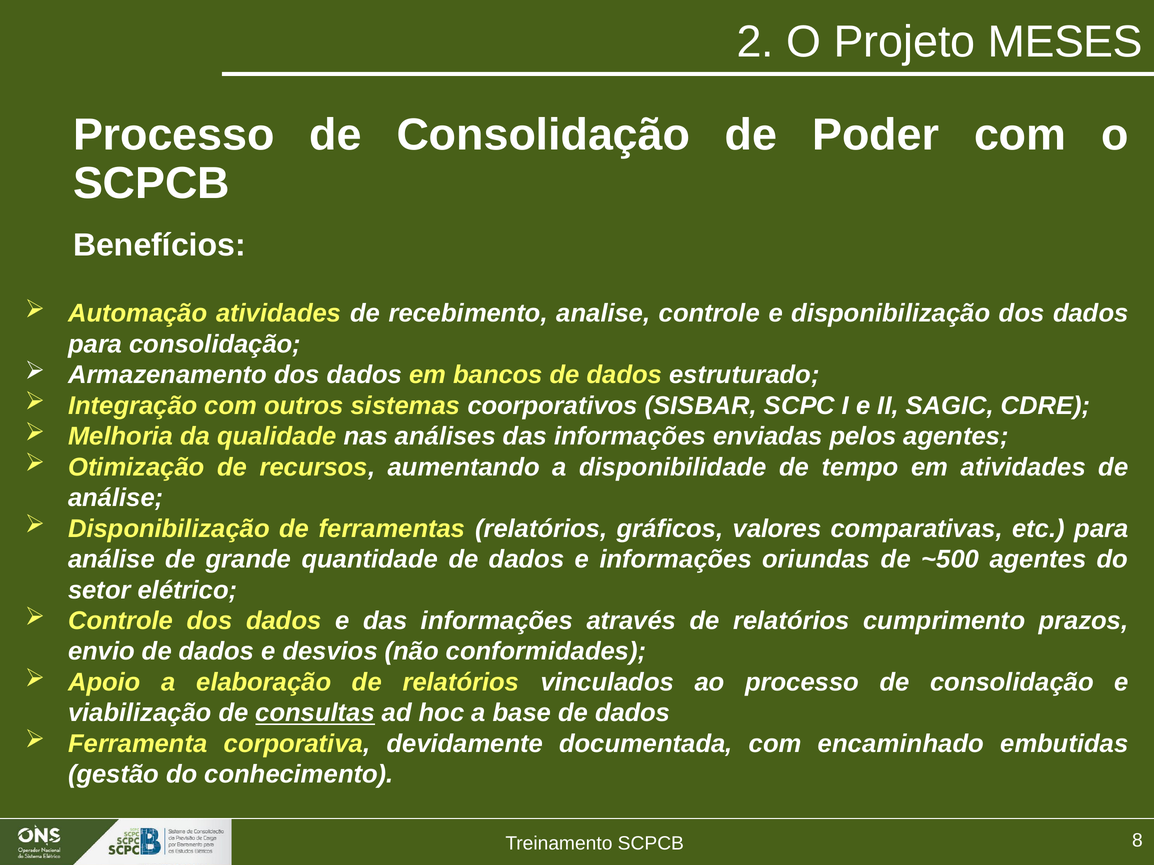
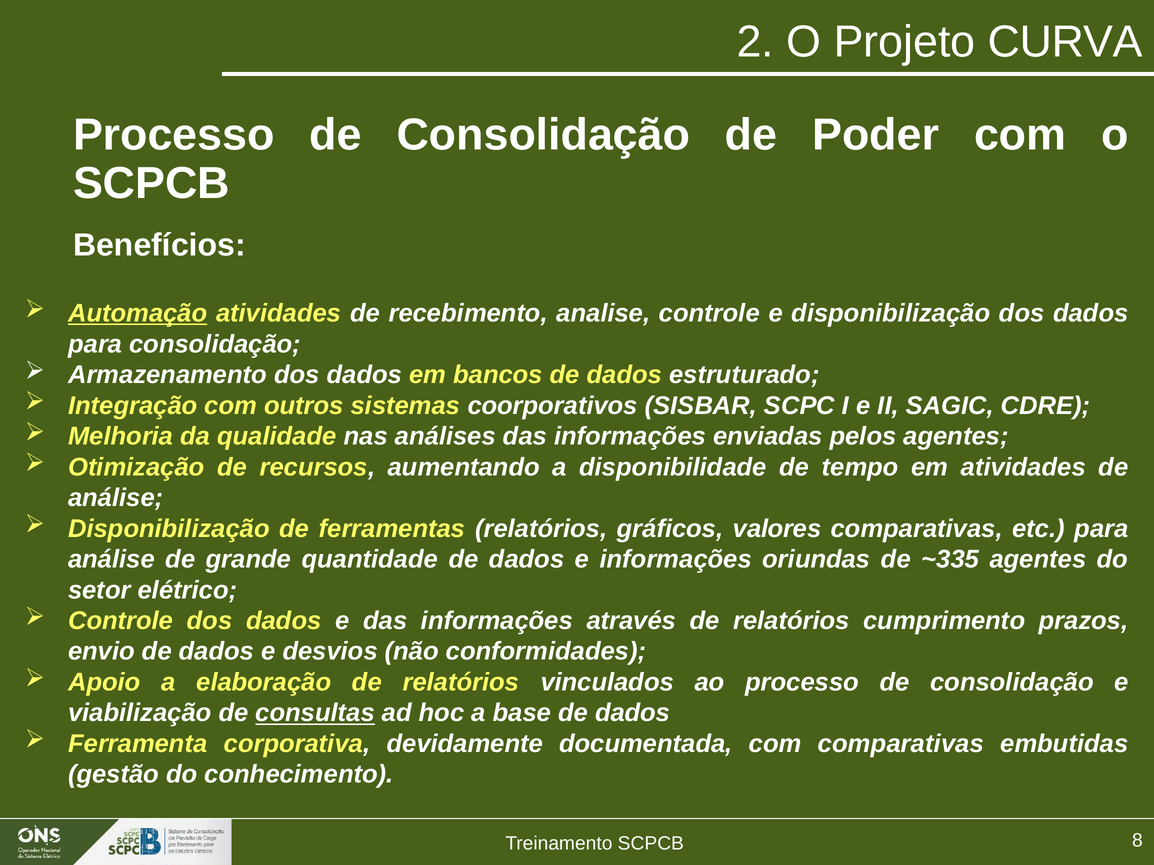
MESES: MESES -> CURVA (1065, 42)
Automação underline: none -> present (138, 314)
~500: ~500 -> ~335 (950, 560)
com encaminhado: encaminhado -> comparativas (901, 744)
